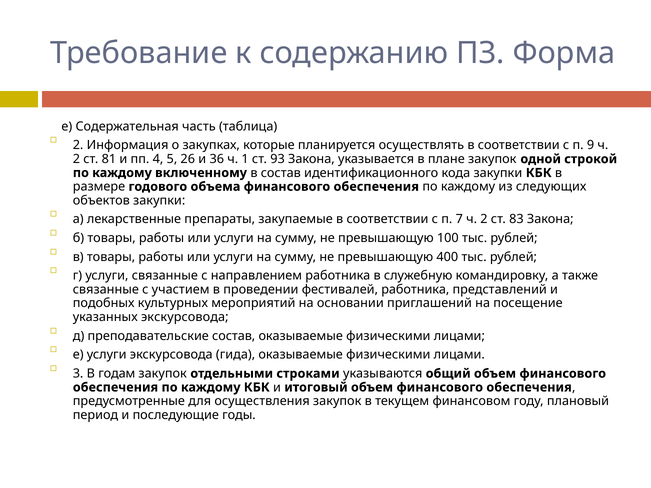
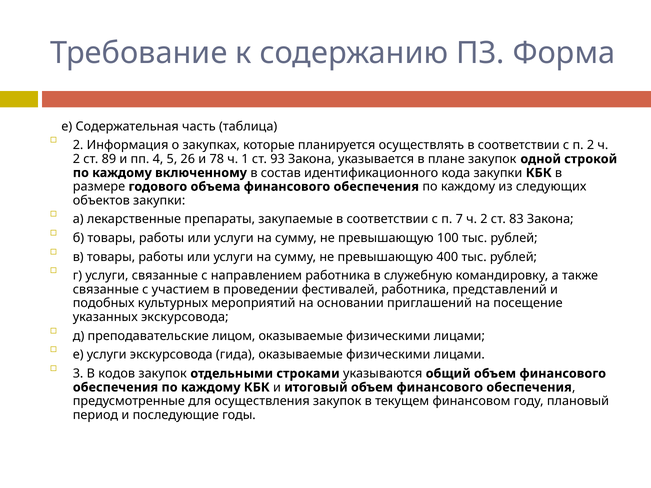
п 9: 9 -> 2 (591, 145)
81: 81 -> 89 (109, 159)
36: 36 -> 78 (217, 159)
преподавательские состав: состав -> лицом (234, 336)
годам: годам -> кодов (117, 374)
